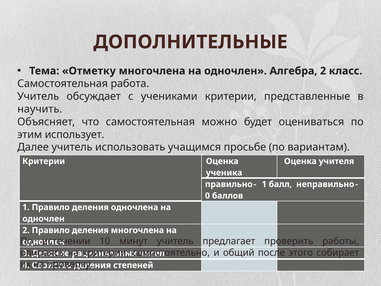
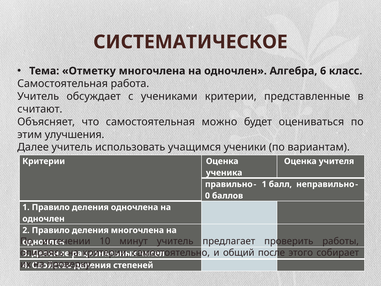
ДОПОЛНИТЕЛЬНЫЕ: ДОПОЛНИТЕЛЬНЫЕ -> СИСТЕМАТИЧЕСКОЕ (190, 42)
Алгебра 2: 2 -> 6 (323, 71)
научить: научить -> считают (40, 109)
использует: использует -> улучшения (75, 134)
просьбе: просьбе -> ученики (245, 147)
